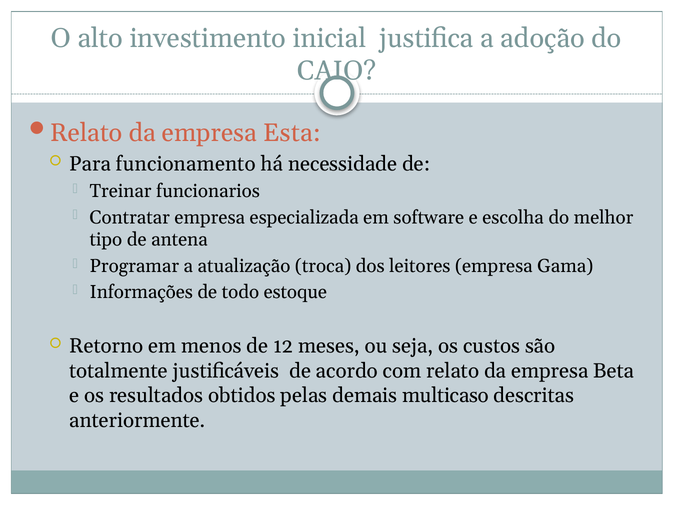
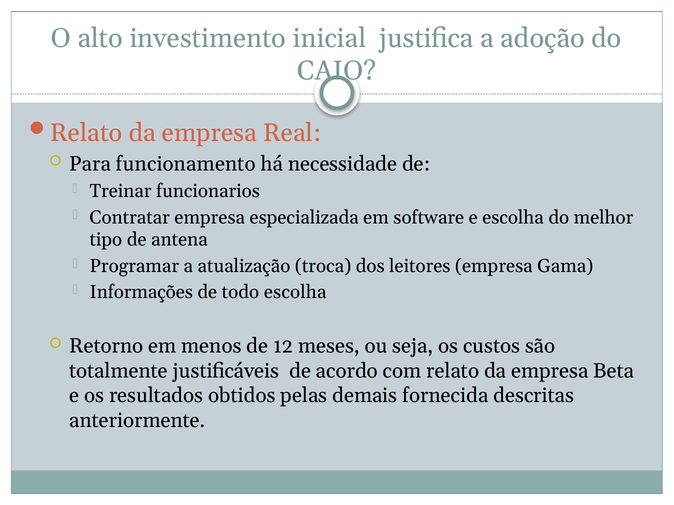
Esta: Esta -> Real (292, 133)
todo estoque: estoque -> escolha (295, 292)
multicaso: multicaso -> fornecida (445, 396)
